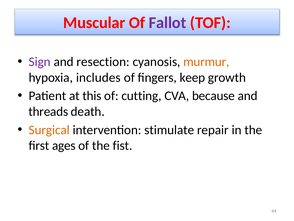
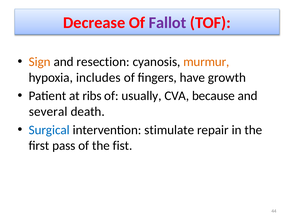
Muscular: Muscular -> Decrease (94, 23)
Sign colour: purple -> orange (40, 62)
keep: keep -> have (192, 77)
this: this -> ribs (92, 96)
cutting: cutting -> usually (142, 96)
threads: threads -> several (48, 111)
Surgical colour: orange -> blue (49, 130)
ages: ages -> pass (64, 145)
